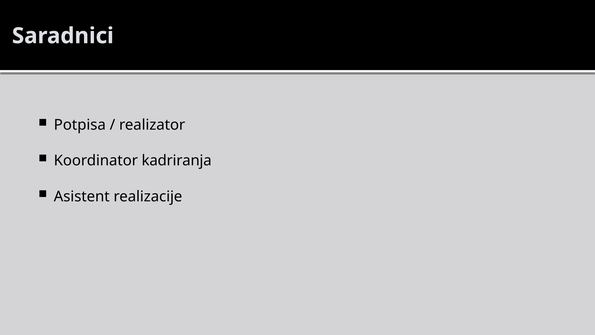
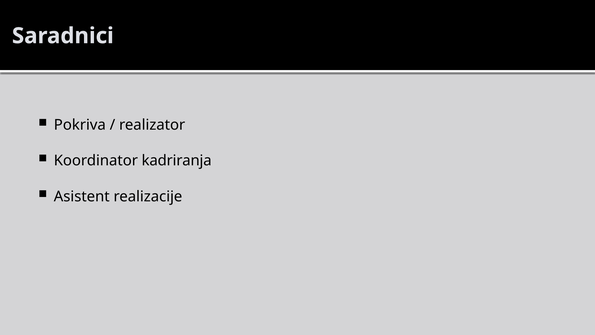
Potpisa: Potpisa -> Pokriva (80, 125)
